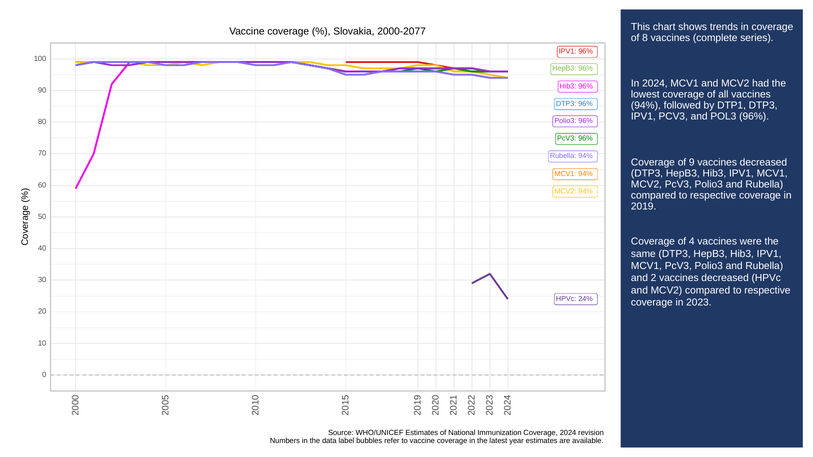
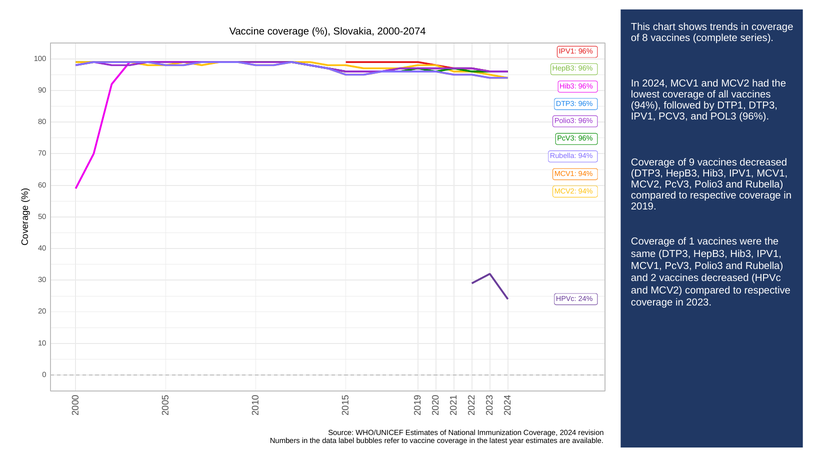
2000-2077: 2000-2077 -> 2000-2074 (402, 31)
of 4: 4 -> 1 (692, 242)
